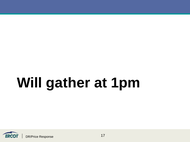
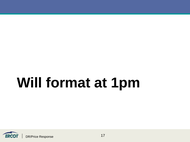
gather: gather -> format (68, 83)
